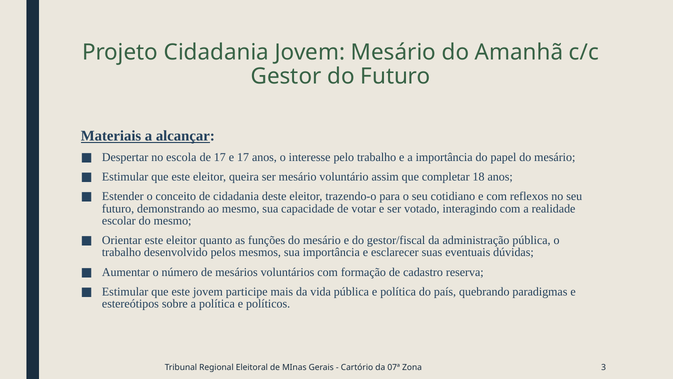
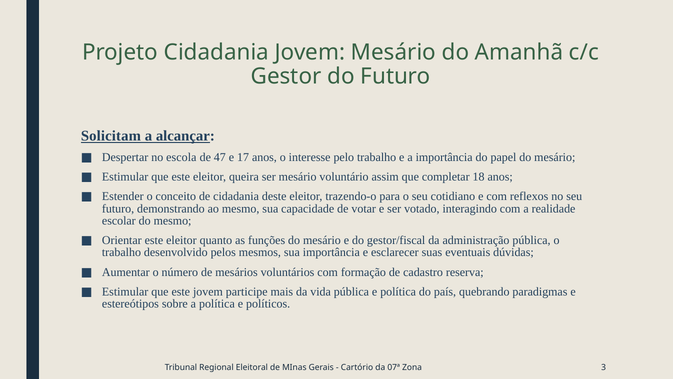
Materiais: Materiais -> Solicitam (111, 136)
de 17: 17 -> 47 (220, 157)
